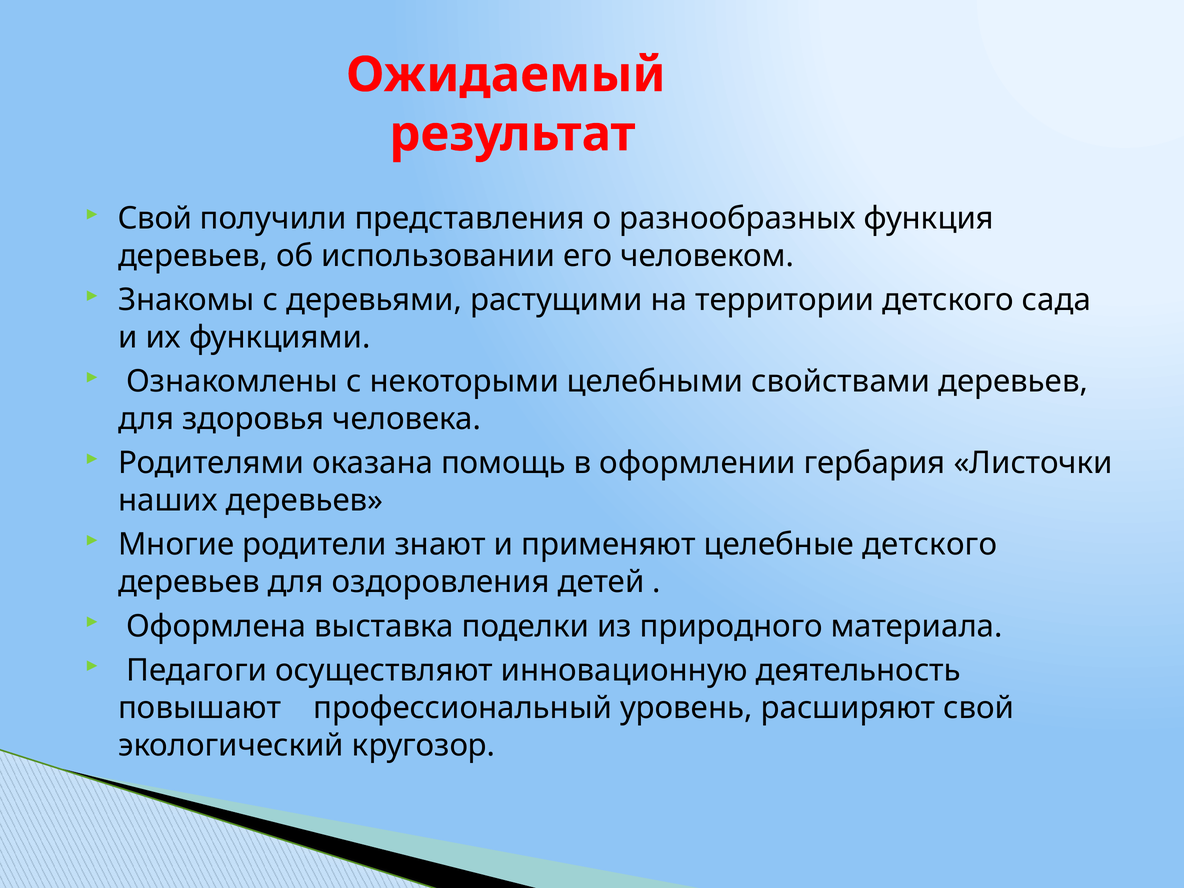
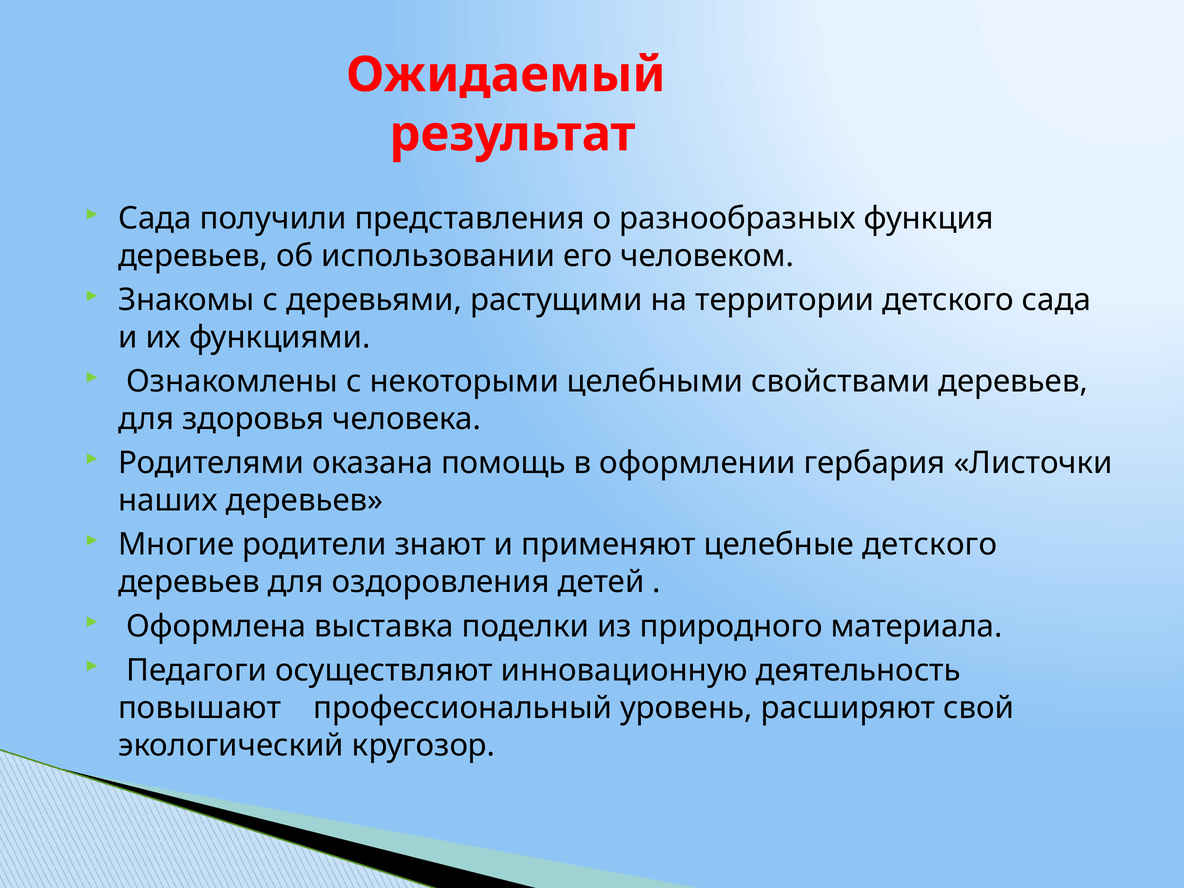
Свой: Свой -> Сада (155, 219)
